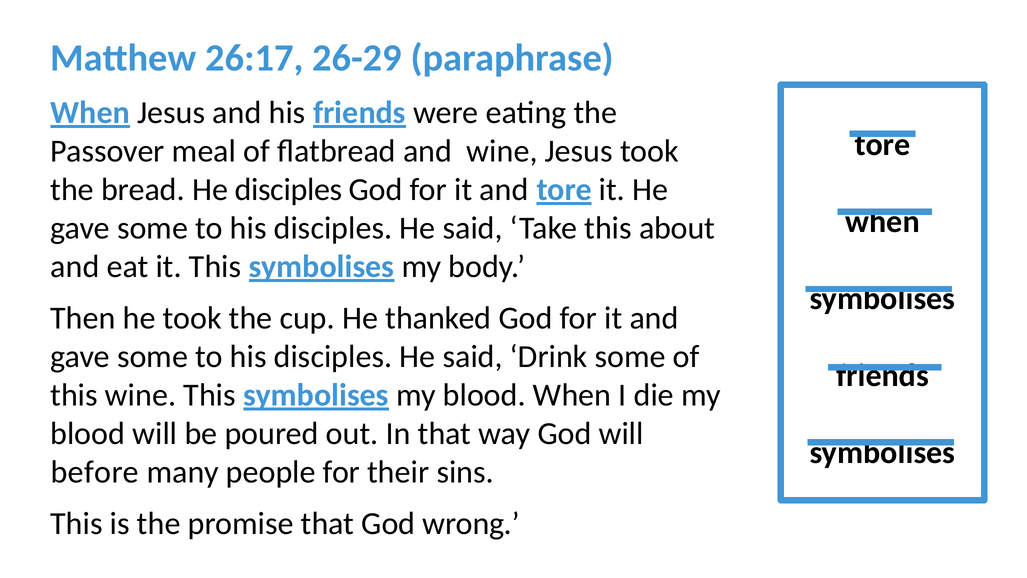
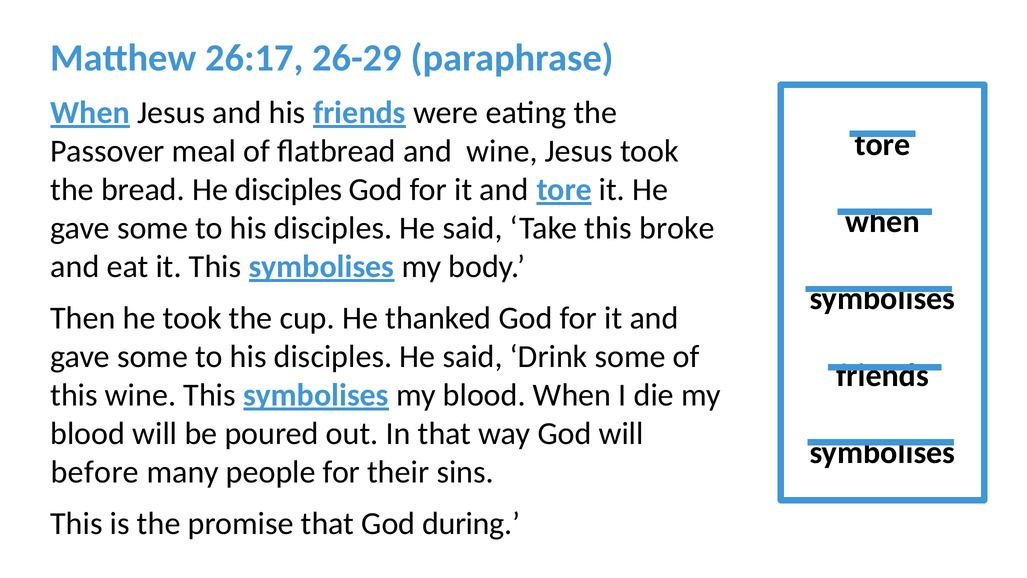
about: about -> broke (677, 228)
wrong: wrong -> during (471, 523)
